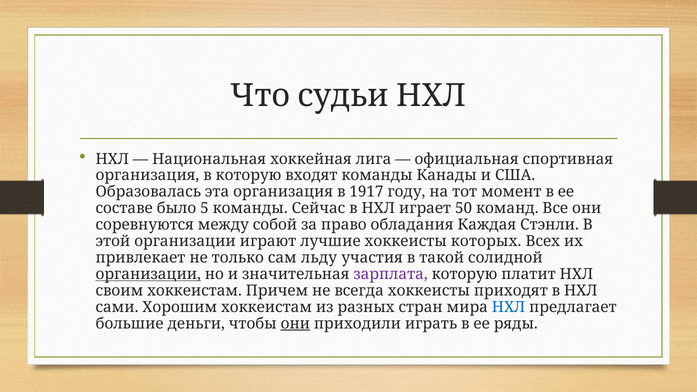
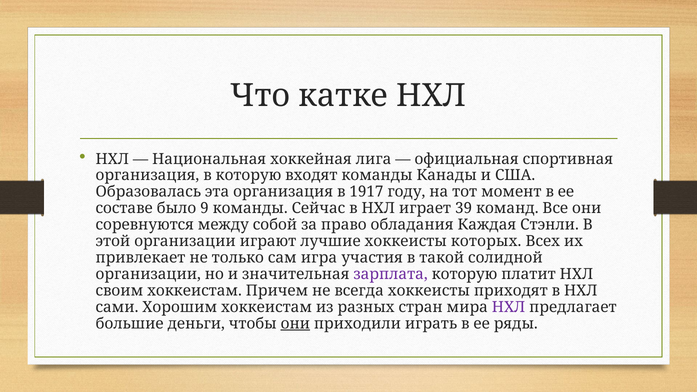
судьи: судьи -> катке (343, 96)
5: 5 -> 9 (204, 208)
50: 50 -> 39 (464, 208)
льду: льду -> игра (319, 258)
организации underline: present -> none (148, 274)
НХЛ colour: blue -> purple (509, 307)
